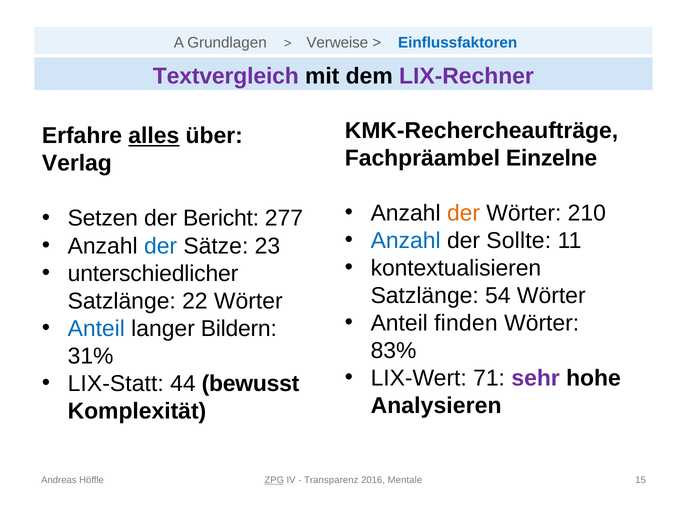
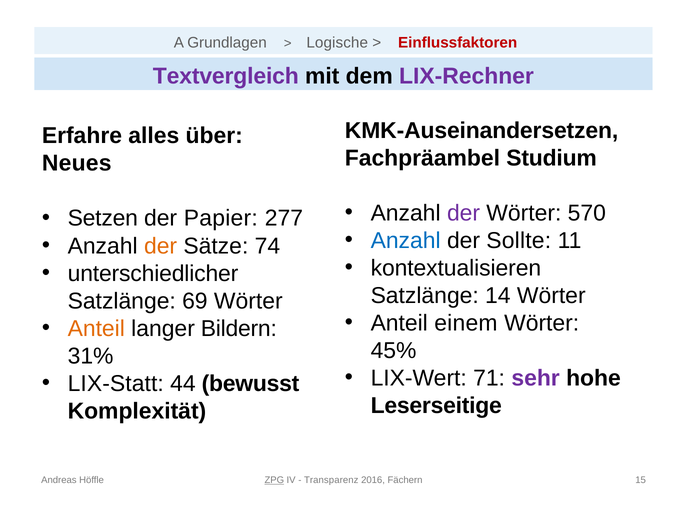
Verweise: Verweise -> Logische (337, 42)
Einflussfaktoren colour: blue -> red (458, 42)
KMK-Rechercheaufträge: KMK-Rechercheaufträge -> KMK-Auseinandersetzen (482, 130)
alles underline: present -> none (154, 136)
Einzelne: Einzelne -> Studium (552, 158)
Verlag: Verlag -> Neues (77, 163)
der colour: orange -> purple (464, 213)
210: 210 -> 570 (587, 213)
Bericht: Bericht -> Papier (221, 218)
der colour: blue -> orange (161, 246)
23: 23 -> 74 (267, 246)
54: 54 -> 14 (498, 295)
22: 22 -> 69 (195, 301)
finden: finden -> einem (466, 323)
Anteil colour: blue -> orange (96, 328)
83%: 83% -> 45% (394, 350)
Analysieren: Analysieren -> Leserseitige (436, 405)
Mentale: Mentale -> Fächern (405, 479)
